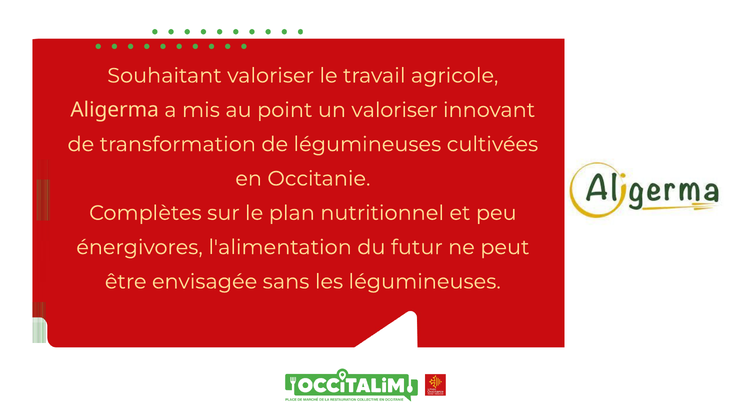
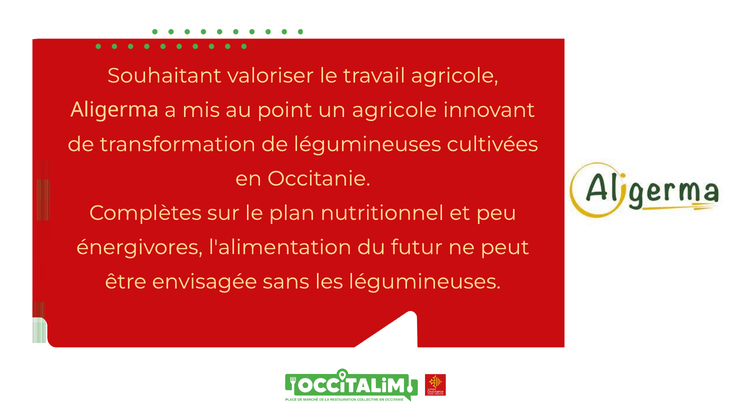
un valoriser: valoriser -> agricole (394, 110)
